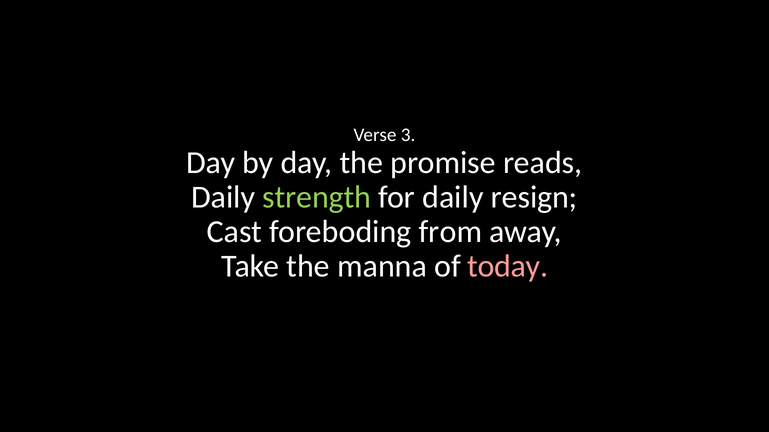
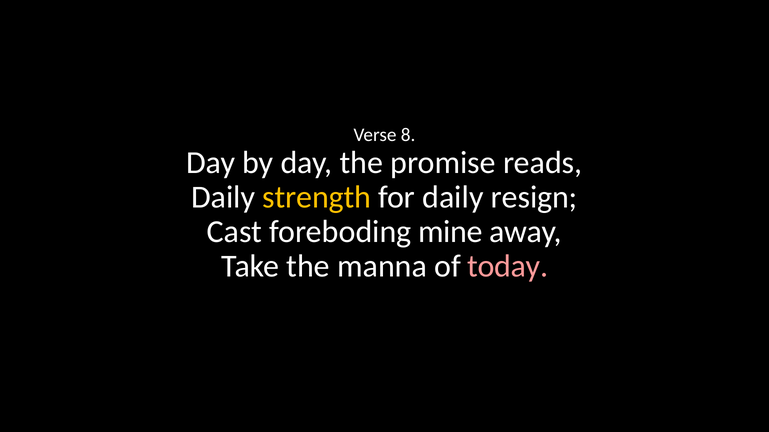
3: 3 -> 8 (408, 135)
strength colour: light green -> yellow (317, 197)
from: from -> mine (451, 232)
